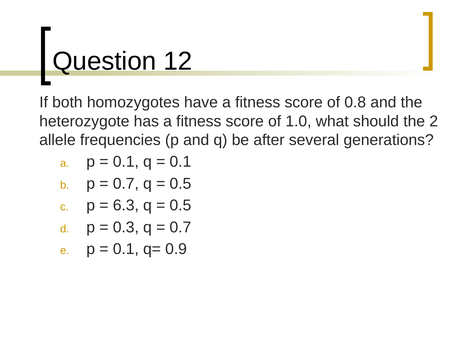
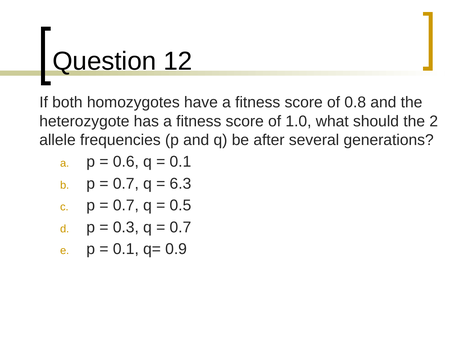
0.1: 0.1 -> 0.6 (126, 162)
0.5: 0.5 -> 6.3 (180, 184)
6.3: 6.3 -> 0.7 (126, 205)
